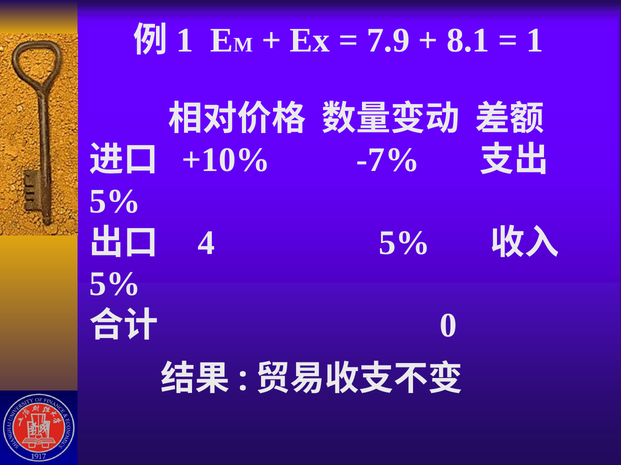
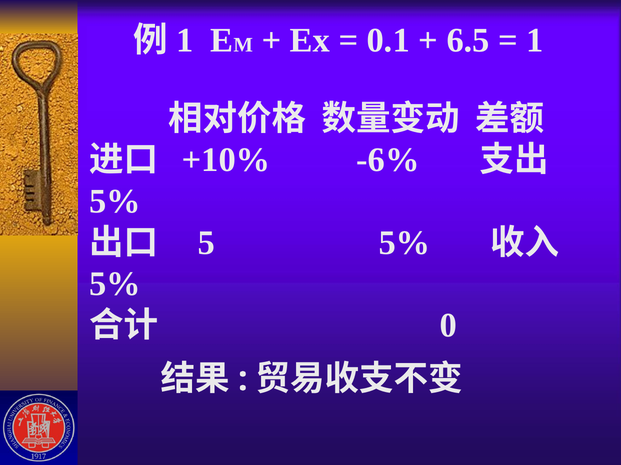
7.9: 7.9 -> 0.1 (388, 40)
8.1: 8.1 -> 6.5 (468, 40)
-7%: -7% -> -6% (388, 160)
4: 4 -> 5 (206, 243)
